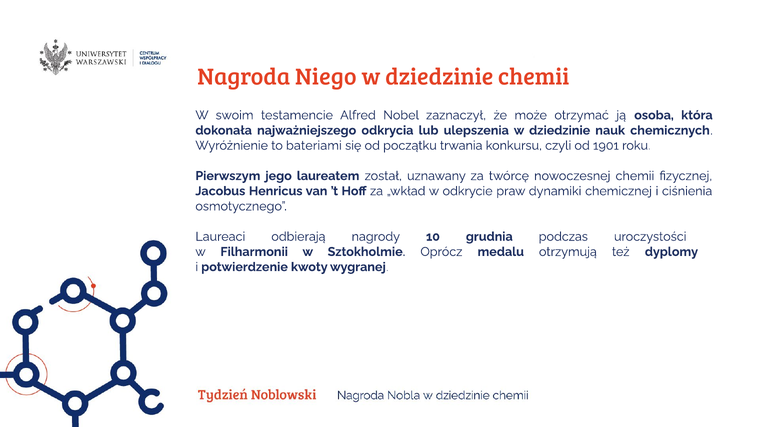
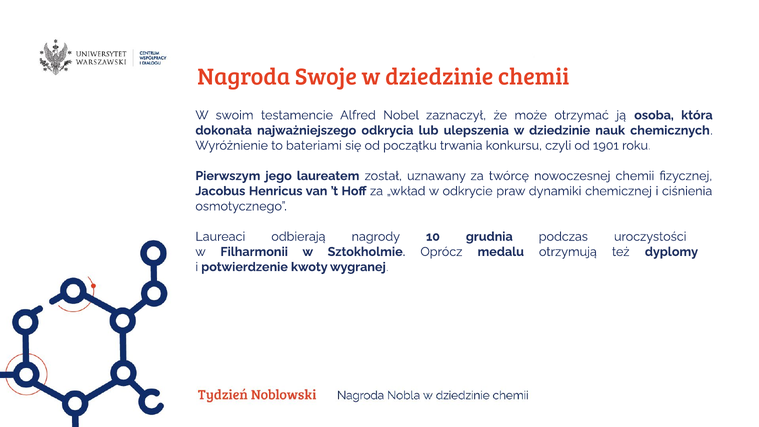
Niego: Niego -> Swoje (326, 77)
